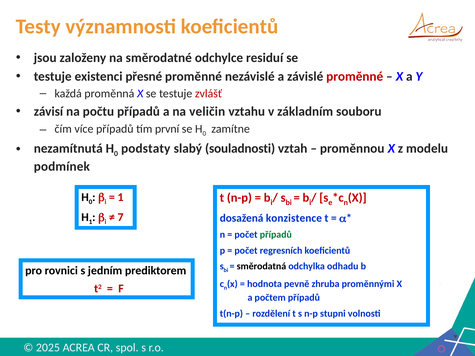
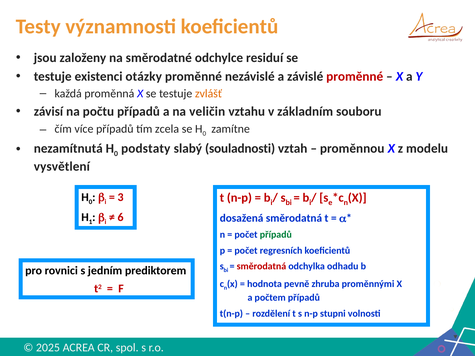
přesné: přesné -> otázky (144, 76)
zvlášť colour: red -> orange (208, 94)
první: první -> zcela (167, 129)
podmínek: podmínek -> vysvětlení (62, 167)
1: 1 -> 3 (121, 197)
7: 7 -> 6 (121, 217)
dosažená konzistence: konzistence -> směrodatná (294, 218)
směrodatná colour: black -> red (261, 267)
